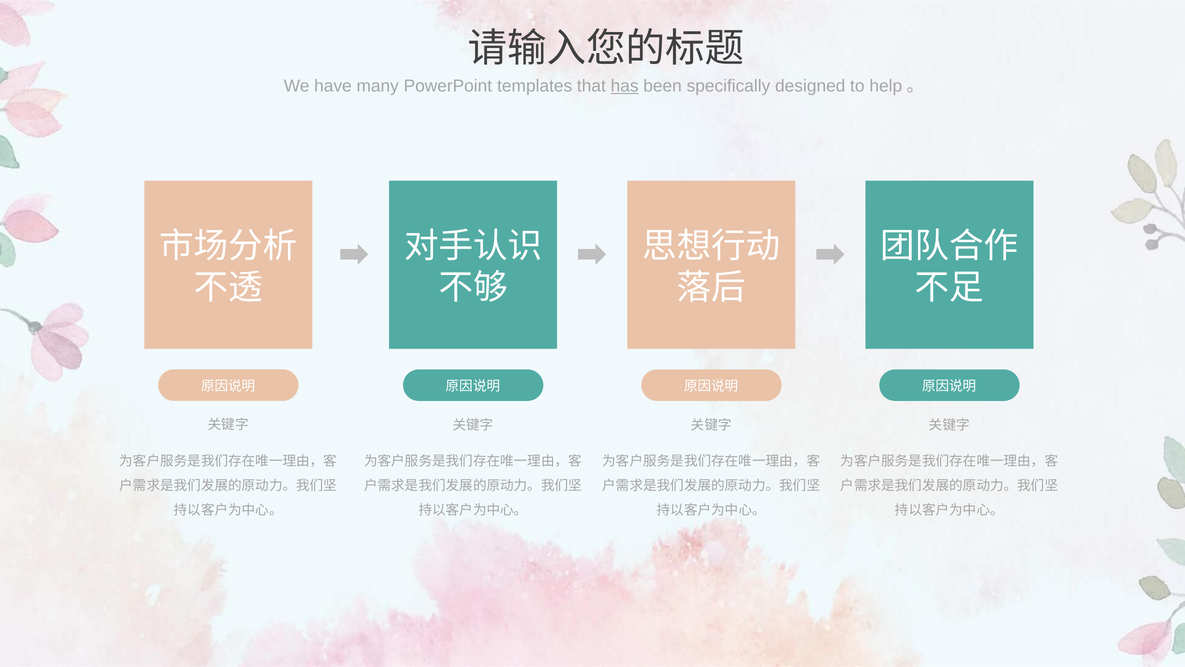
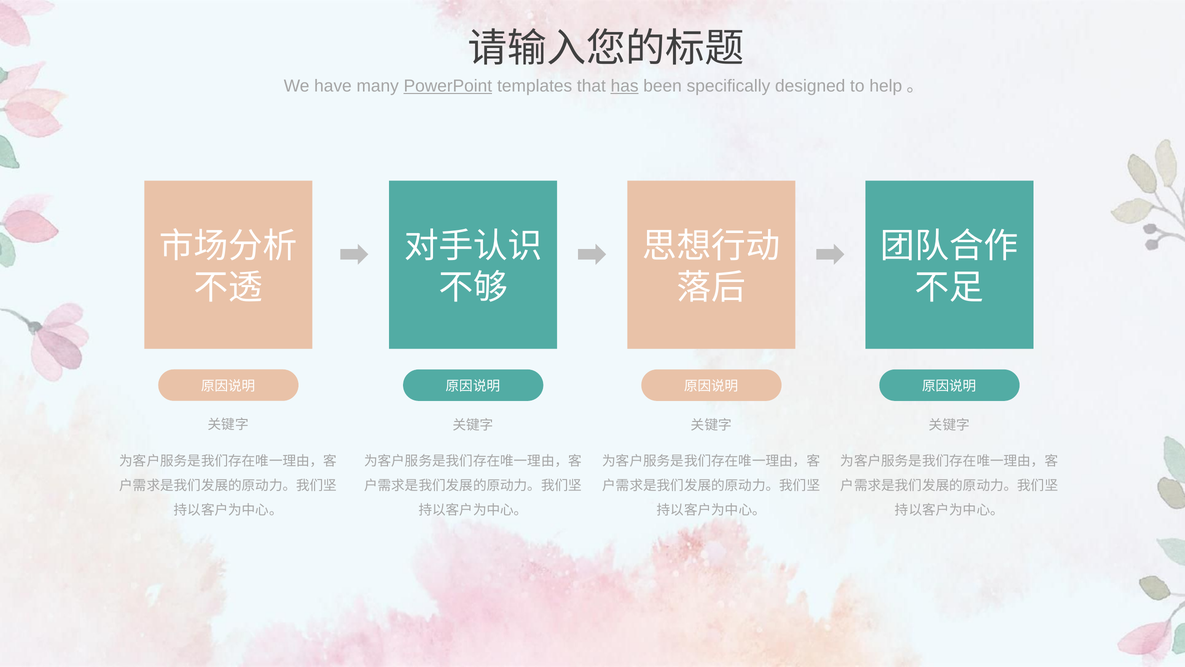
PowerPoint underline: none -> present (448, 86)
